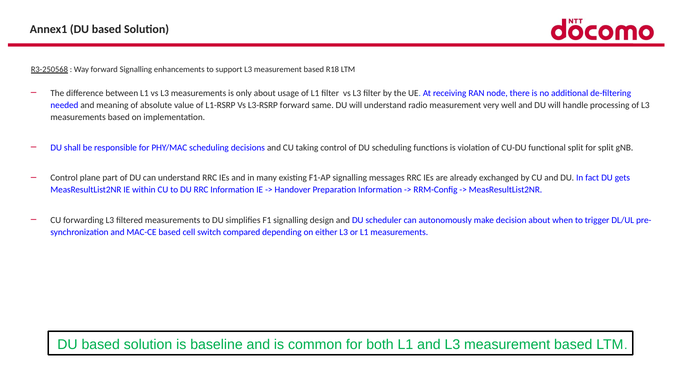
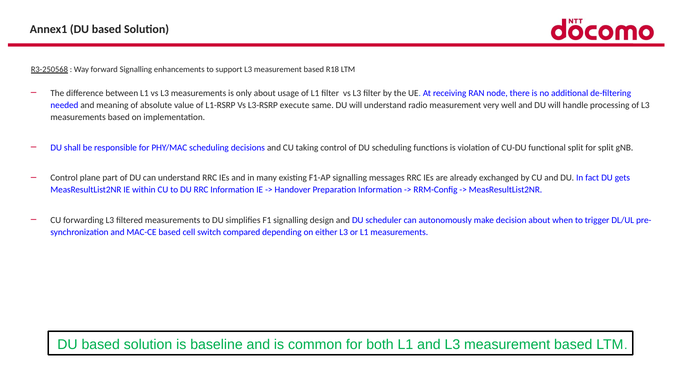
L3-RSRP forward: forward -> execute (295, 105)
